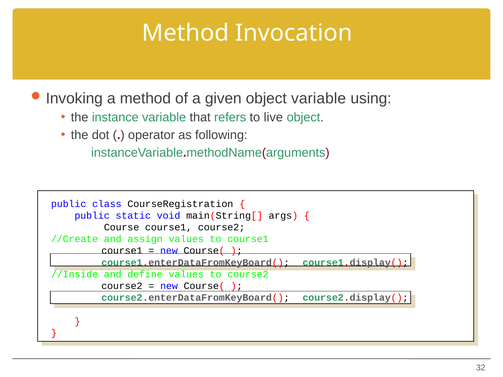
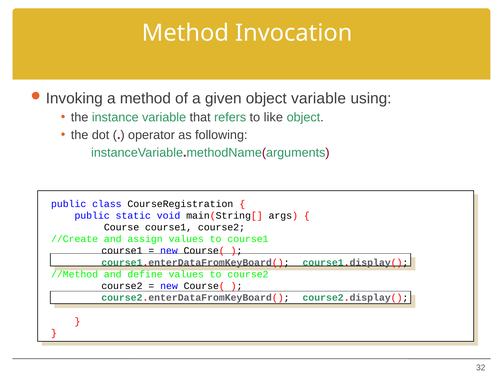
live: live -> like (273, 118)
//Inside: //Inside -> //Method (75, 274)
